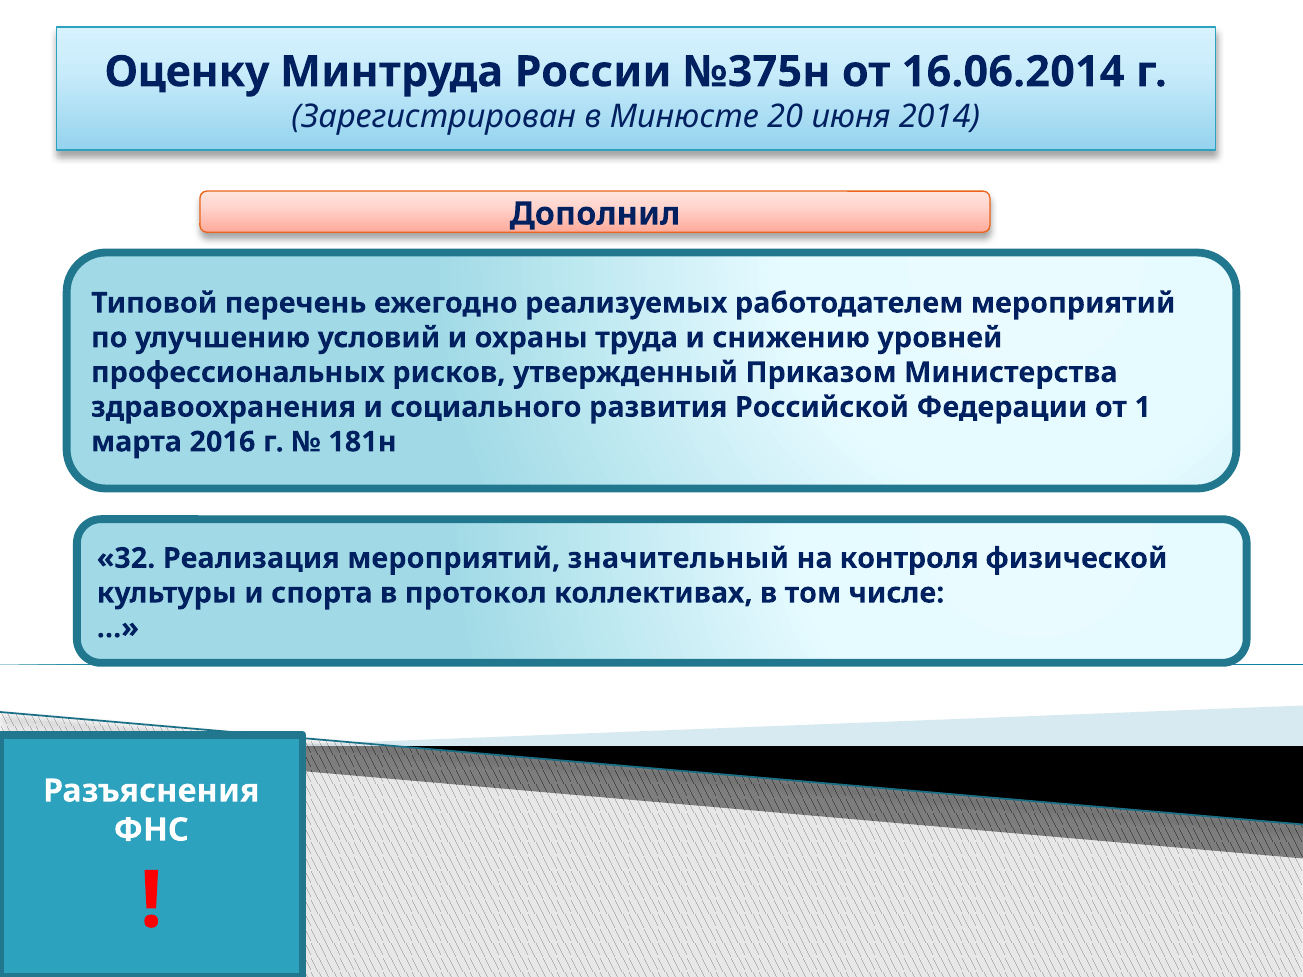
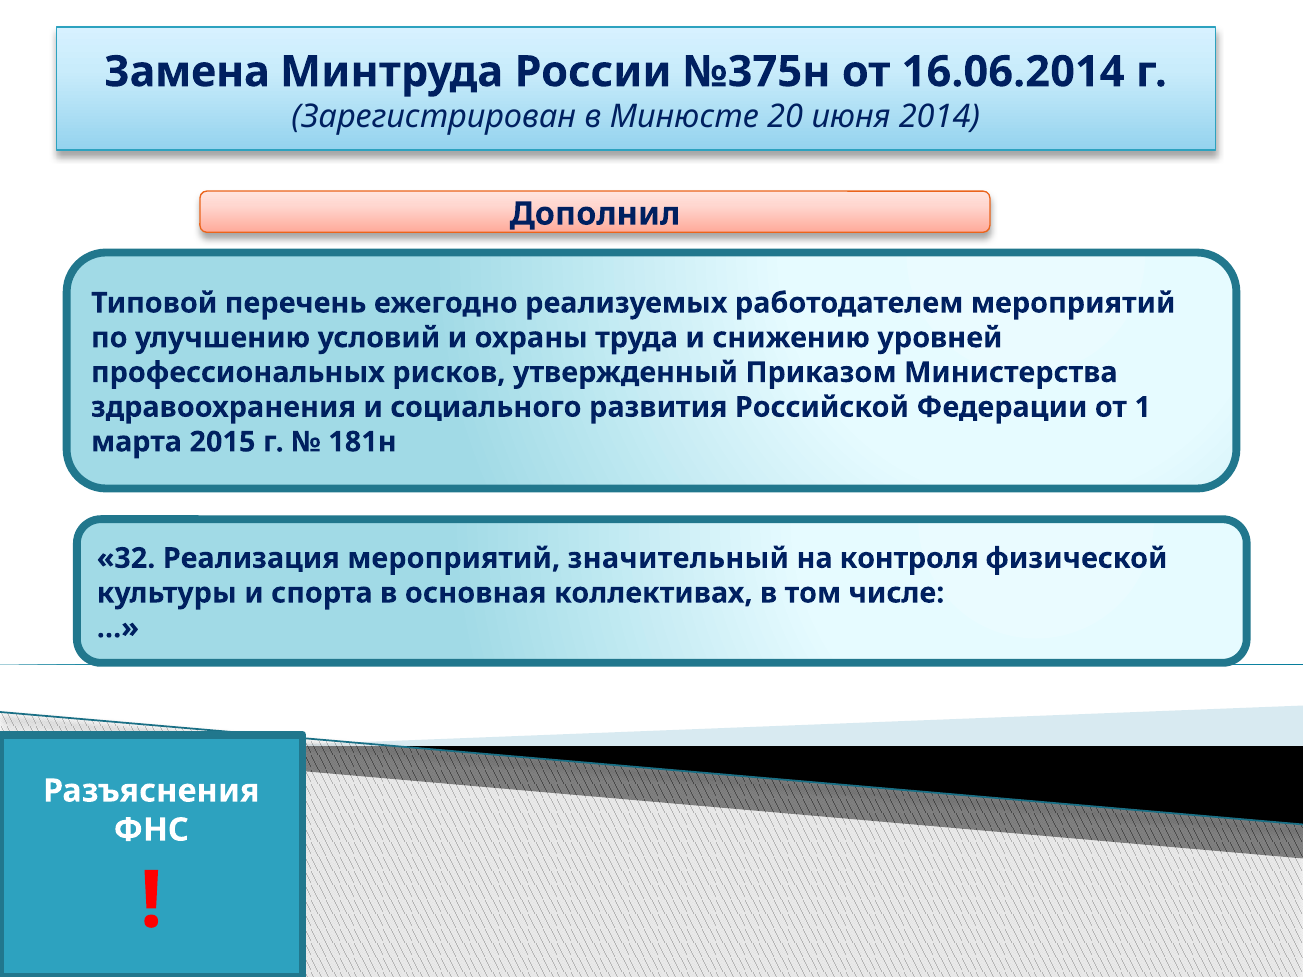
Оценку: Оценку -> Замена (187, 72)
2016: 2016 -> 2015 (222, 442)
протокол: протокол -> основная (476, 593)
